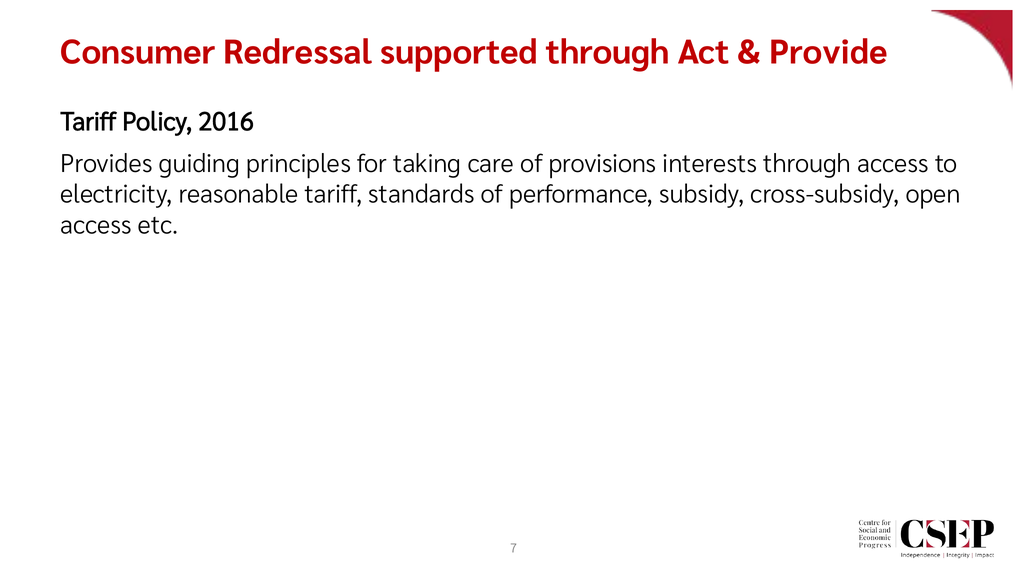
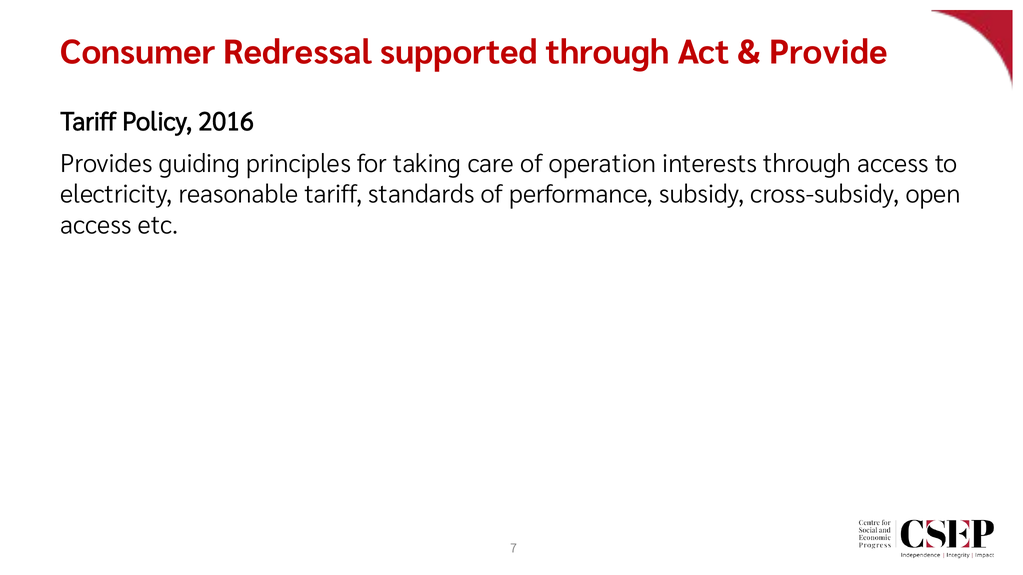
provisions: provisions -> operation (602, 164)
